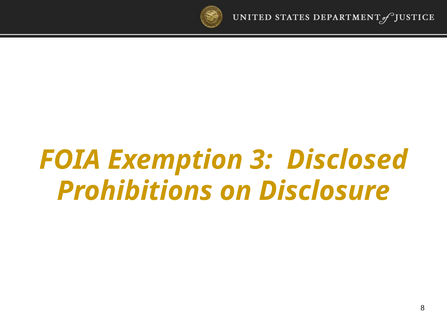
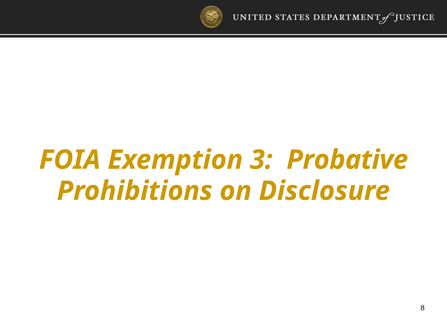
Disclosed: Disclosed -> Probative (347, 160)
